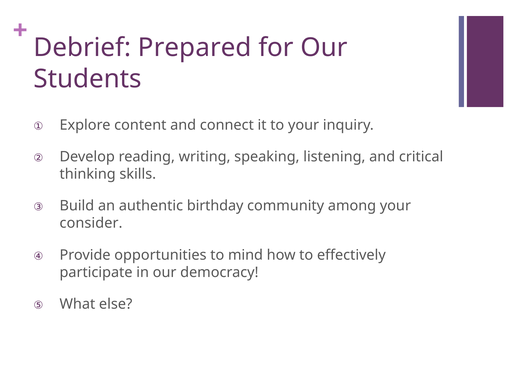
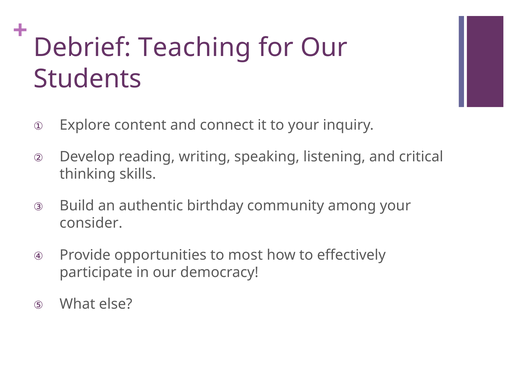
Prepared: Prepared -> Teaching (195, 48)
mind: mind -> most (245, 255)
